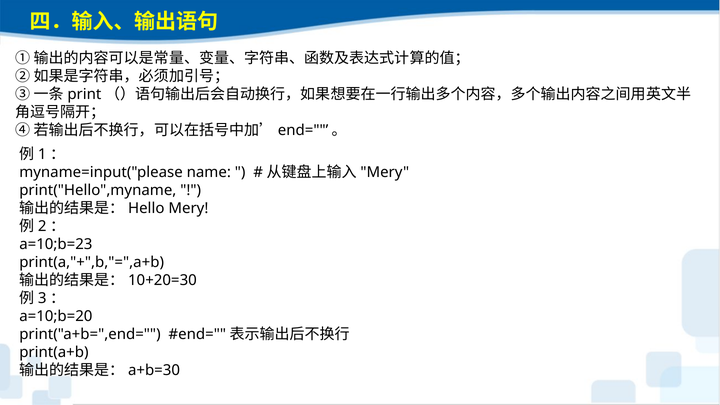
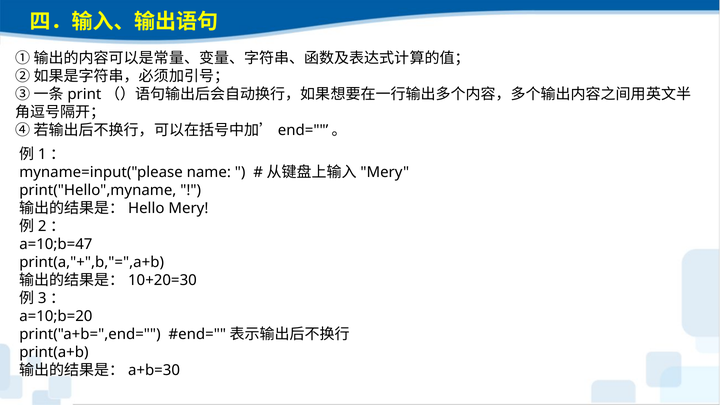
a=10;b=23: a=10;b=23 -> a=10;b=47 (56, 244)
